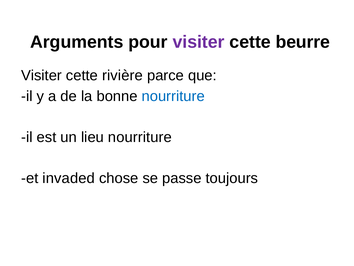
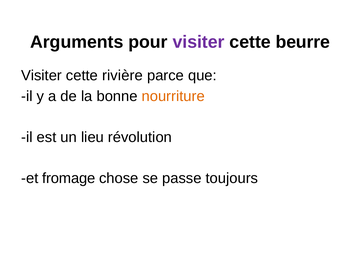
nourriture colour: blue -> orange (173, 96)
lieu nourriture: nourriture -> révolution (140, 137)
invaded: invaded -> fromage (69, 178)
